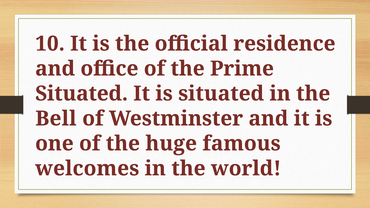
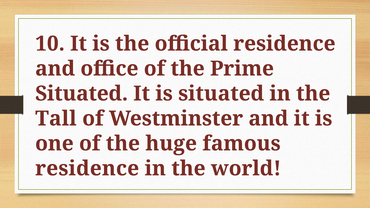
Bell: Bell -> Tall (56, 119)
welcomes: welcomes -> residence (87, 169)
